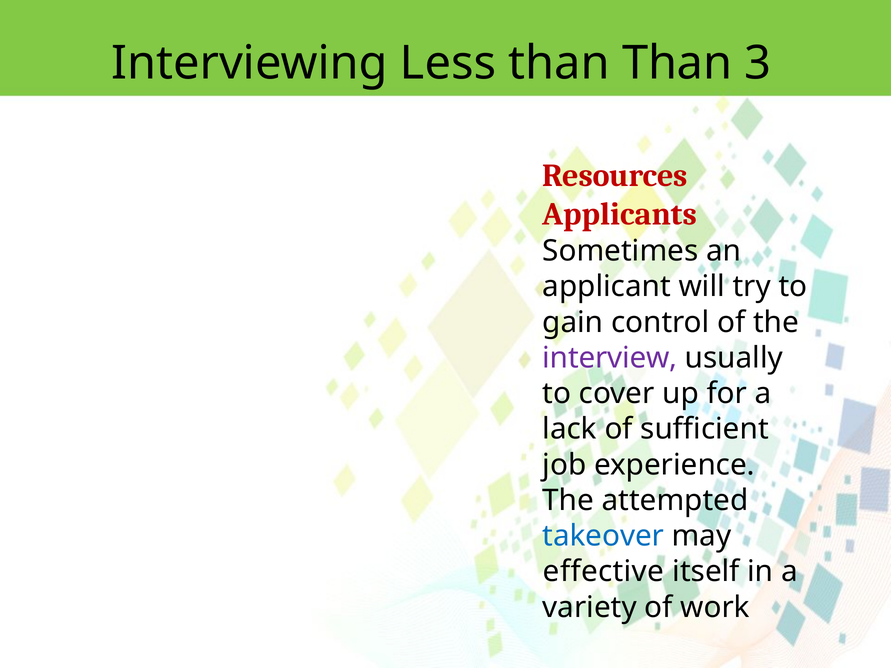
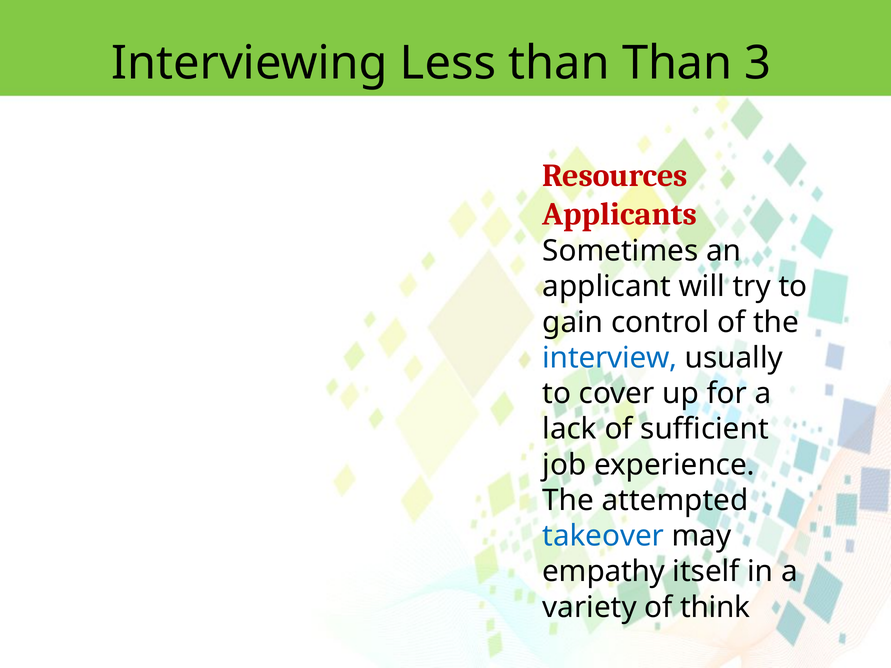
interview colour: purple -> blue (610, 358)
effective: effective -> empathy (604, 572)
work: work -> think (715, 608)
